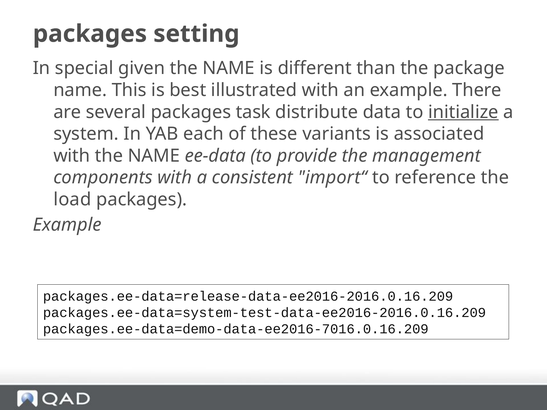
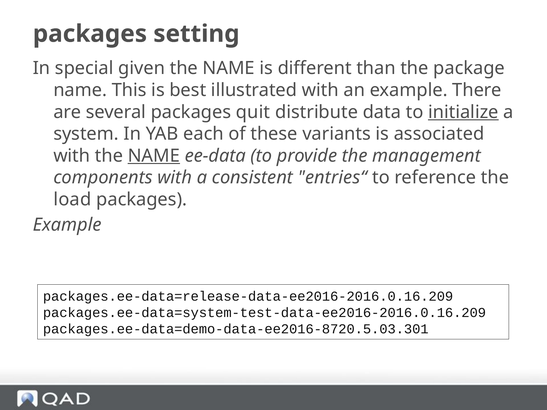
task: task -> quit (253, 112)
NAME underline: none -> present (154, 156)
import“: import“ -> entries“ (332, 178)
packages.ee-data=demo-data-ee2016-7016.0.16.209: packages.ee-data=demo-data-ee2016-7016.0.16.209 -> packages.ee-data=demo-data-ee2016-8720.5.03.301 (236, 329)
